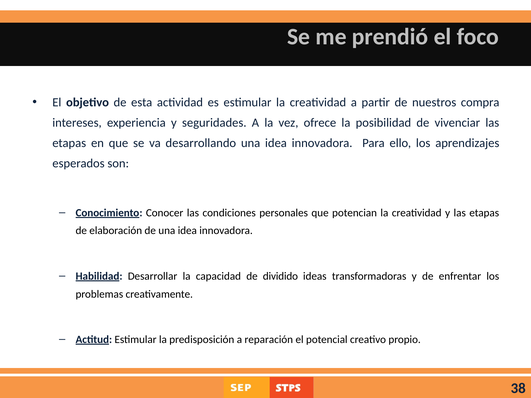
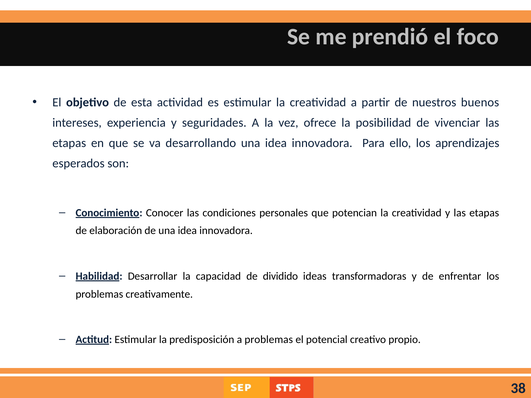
compra: compra -> buenos (480, 103)
a reparación: reparación -> problemas (269, 340)
